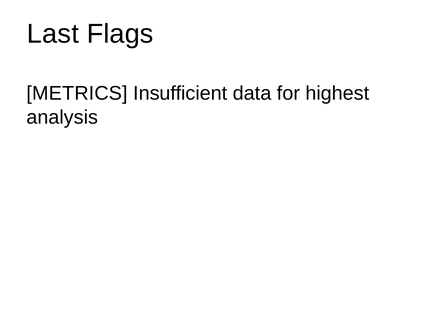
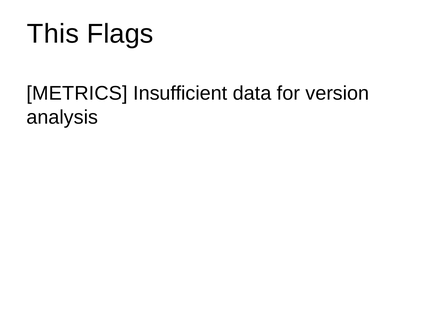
Last: Last -> This (53, 34)
highest: highest -> version (337, 93)
